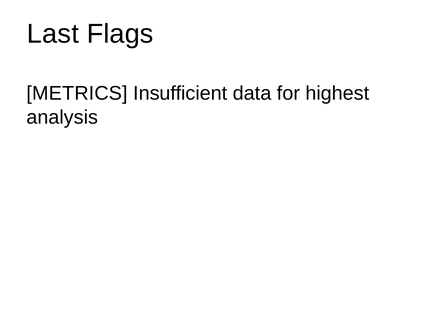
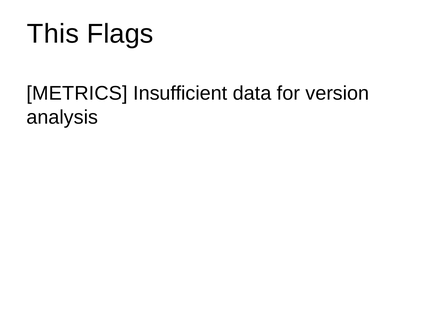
Last: Last -> This (53, 34)
highest: highest -> version (337, 93)
